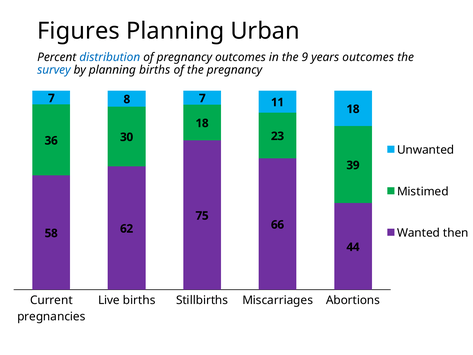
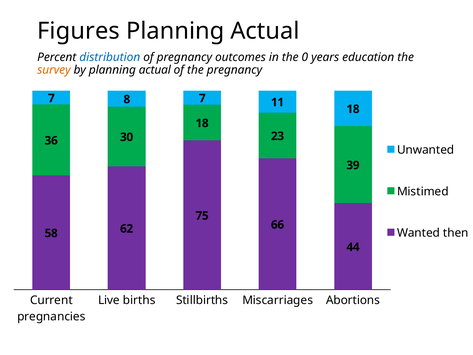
Urban: Urban -> Actual (265, 31)
9: 9 -> 0 (305, 57)
years outcomes: outcomes -> education (368, 57)
survey colour: blue -> orange (54, 70)
by planning births: births -> actual (155, 70)
